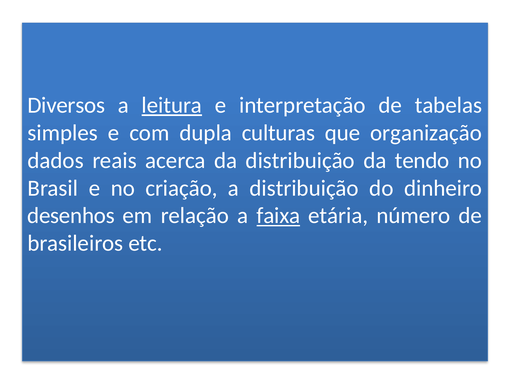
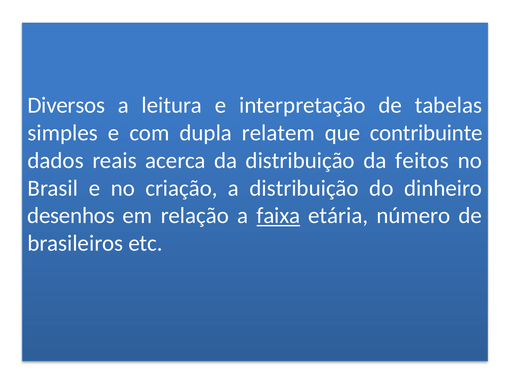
leitura underline: present -> none (172, 105)
culturas: culturas -> relatem (278, 133)
organização: organização -> contribuinte (426, 133)
tendo: tendo -> feitos (422, 160)
